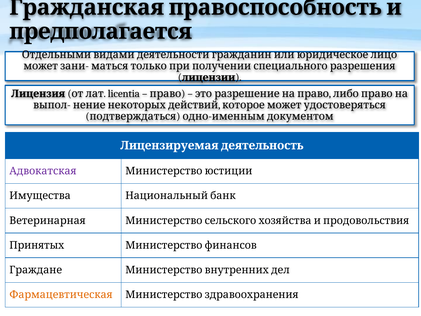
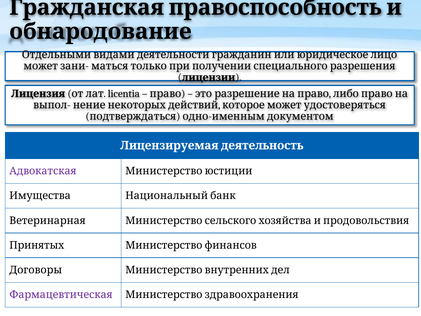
предполагается: предполагается -> обнародование (101, 31)
Граждане: Граждане -> Договоры (36, 270)
Фармацевтическая colour: orange -> purple (61, 294)
